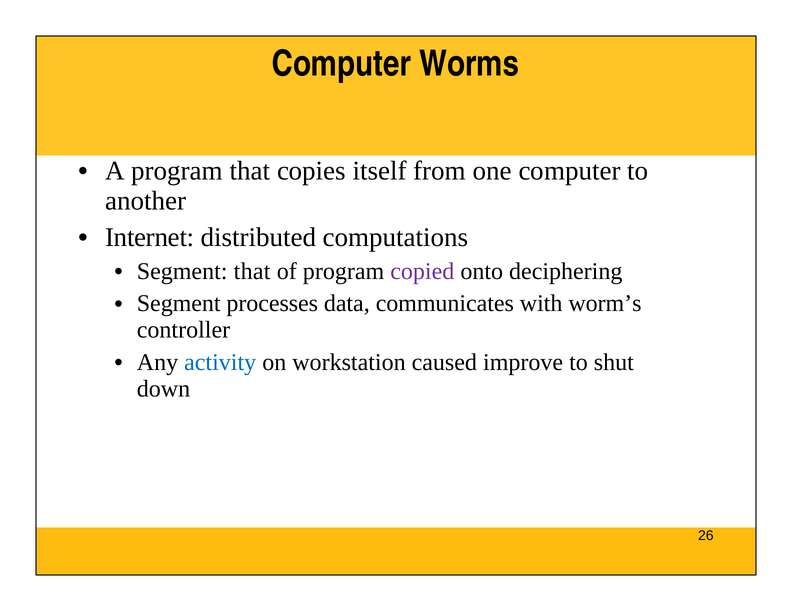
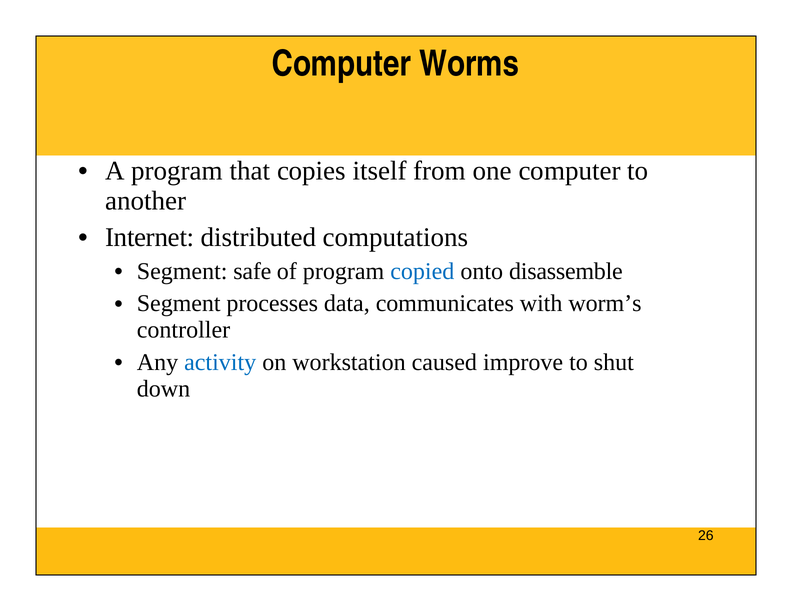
Segment that: that -> safe (252, 272)
copied colour: purple -> blue (422, 272)
deciphering: deciphering -> disassemble (566, 272)
